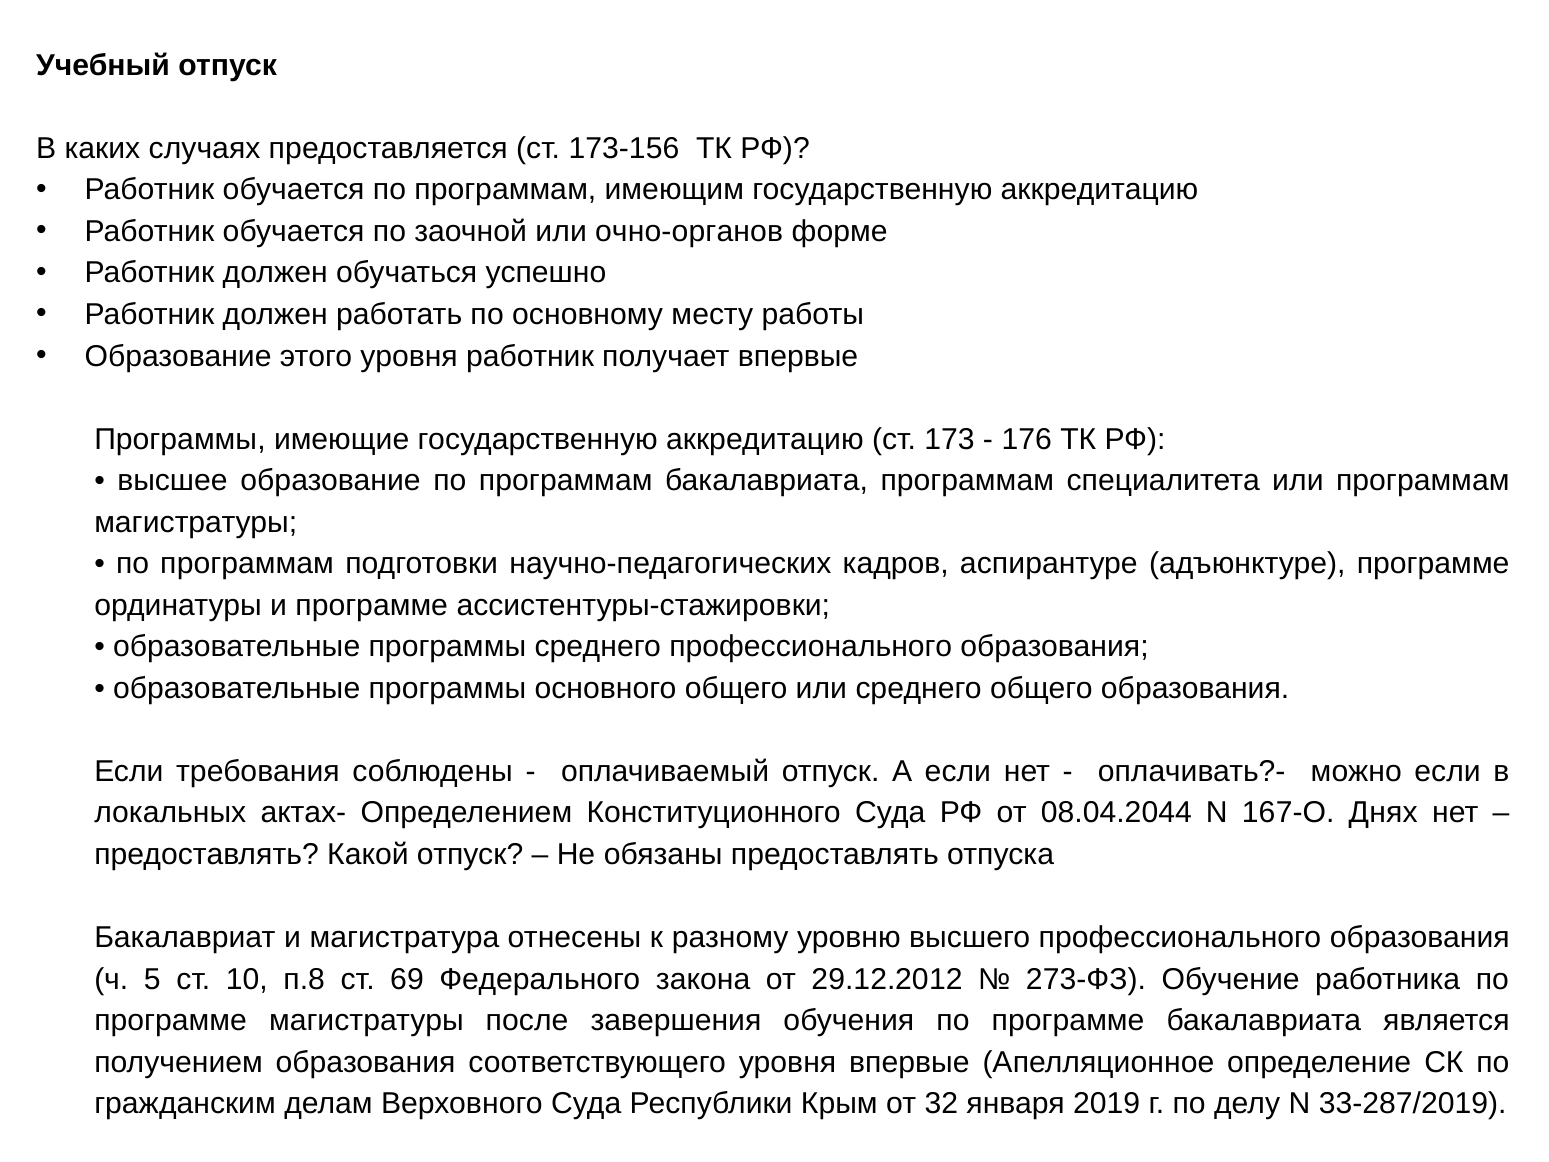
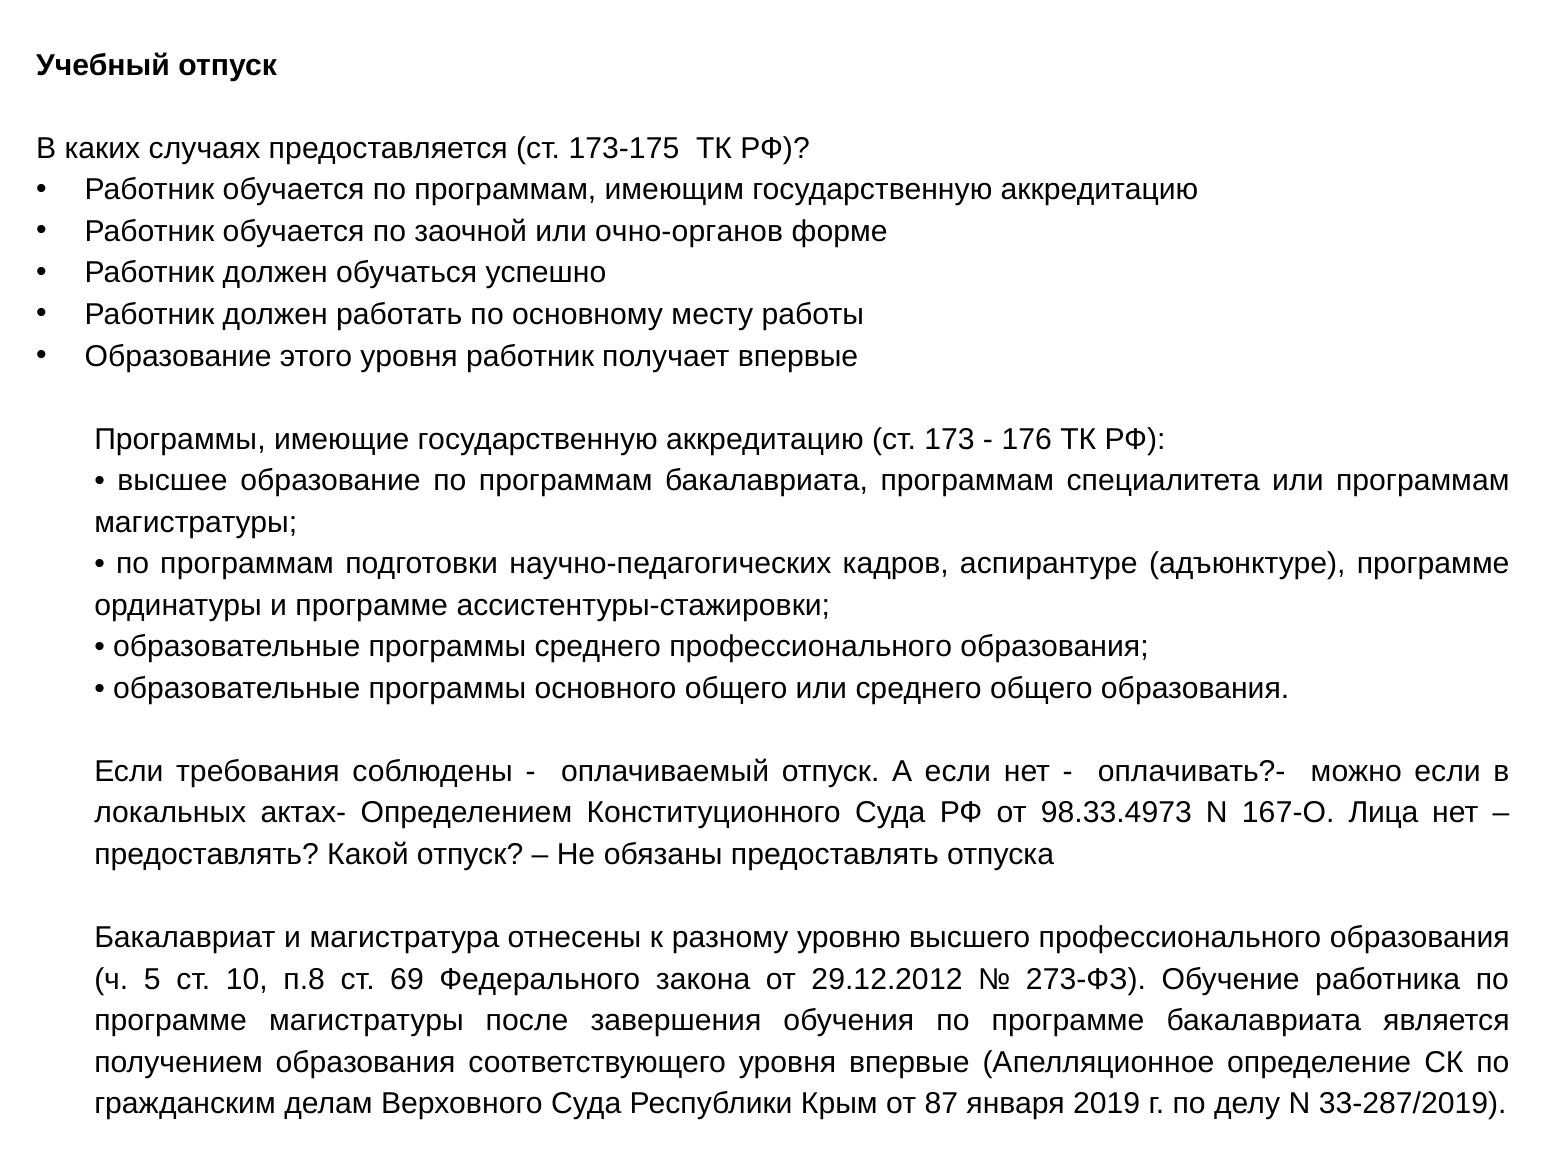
173-156: 173-156 -> 173-175 (624, 148)
08.04.2044: 08.04.2044 -> 98.33.4973 (1116, 813)
Днях: Днях -> Лица (1383, 813)
32: 32 -> 87 (941, 1104)
